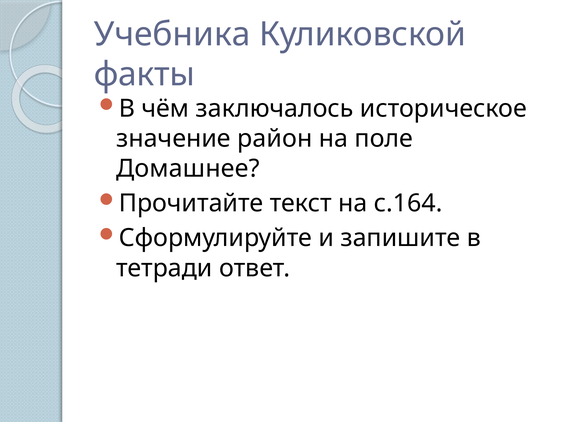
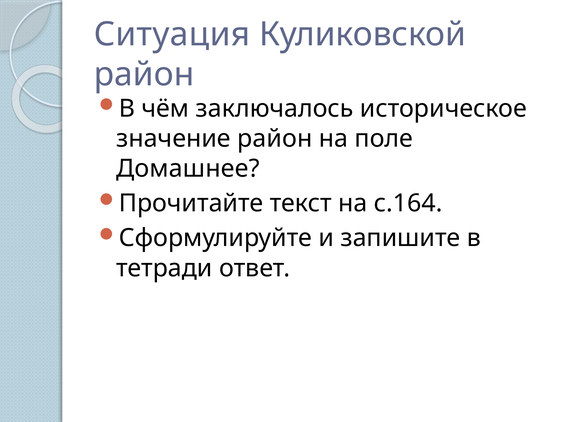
Учебника: Учебника -> Ситуация (172, 34)
факты: факты -> район (144, 74)
